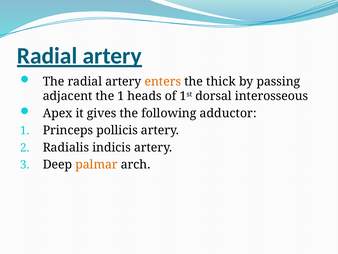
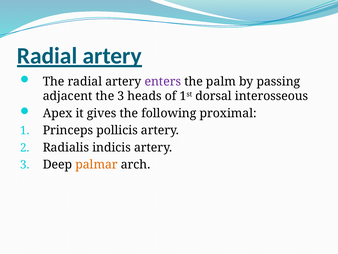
enters colour: orange -> purple (163, 81)
thick: thick -> palm (221, 81)
the 1: 1 -> 3 (121, 96)
adductor: adductor -> proximal (228, 113)
